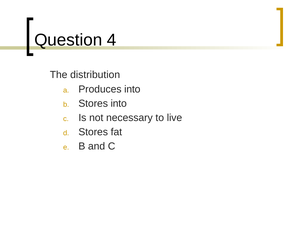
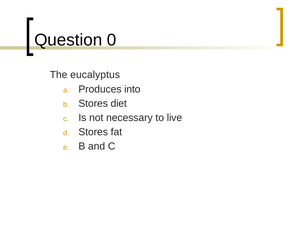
4: 4 -> 0 (112, 40)
distribution: distribution -> eucalyptus (95, 75)
Stores into: into -> diet (119, 103)
